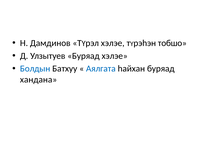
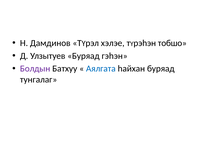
Буряад хэлэе: хэлэе -> гэhэн (115, 56)
Болдын colour: blue -> purple (35, 69)
хандана: хандана -> тунгалаг (39, 79)
